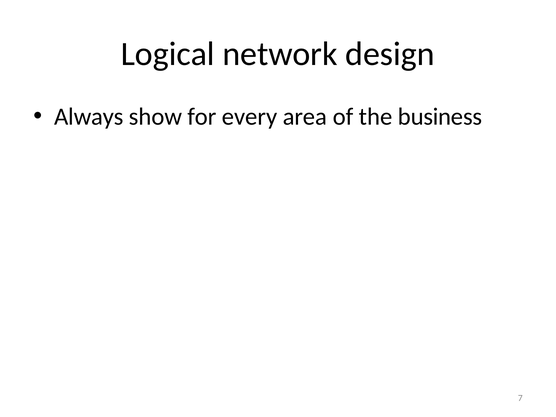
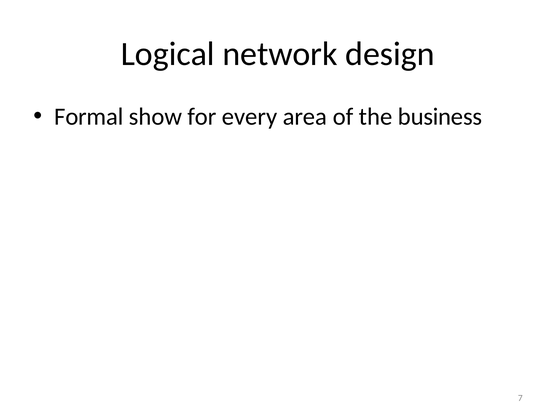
Always: Always -> Formal (89, 117)
